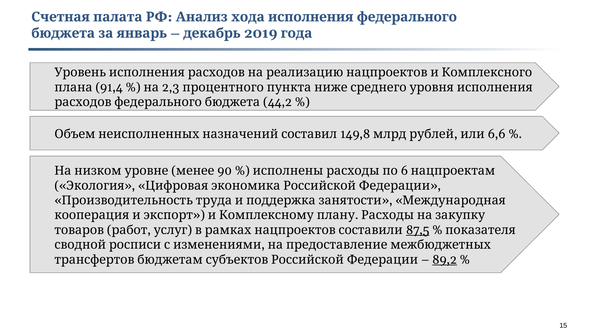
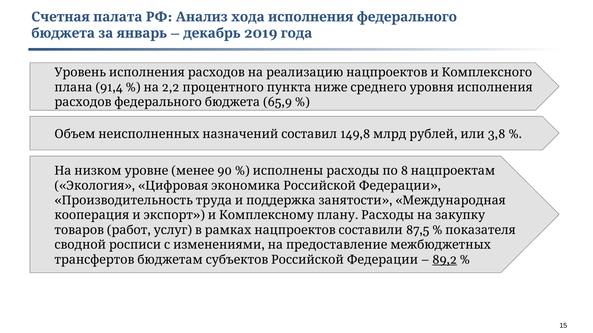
2,3: 2,3 -> 2,2 (171, 87)
44,2: 44,2 -> 65,9 (278, 102)
6,6: 6,6 -> 3,8 (497, 134)
6: 6 -> 8 (404, 171)
87,5 underline: present -> none (418, 230)
